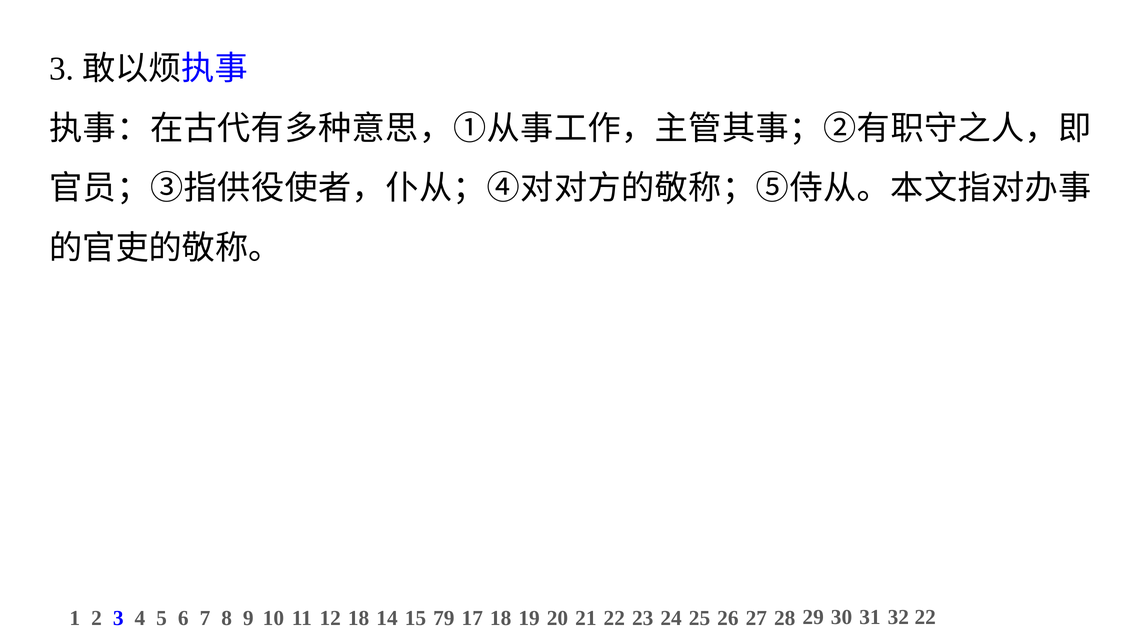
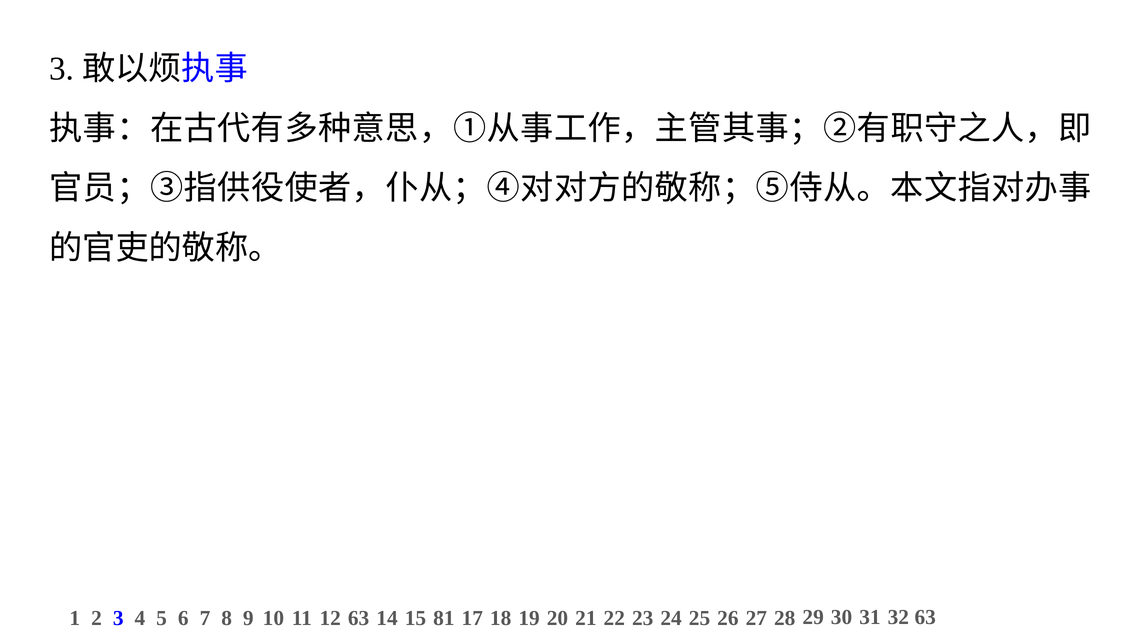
12 18: 18 -> 63 (359, 618)
79: 79 -> 81 (444, 618)
32 22: 22 -> 63 (925, 617)
